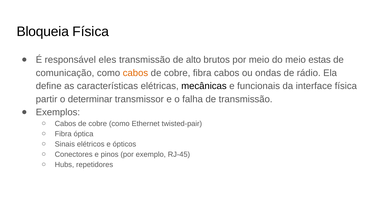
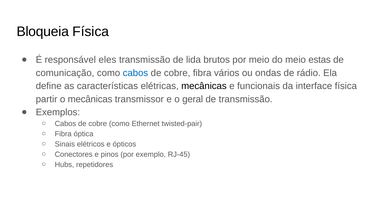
alto: alto -> lida (193, 60)
cabos colour: orange -> blue (135, 73)
fibra cabos: cabos -> vários (227, 73)
o determinar: determinar -> mecânicas (90, 99)
falha: falha -> geral (193, 99)
